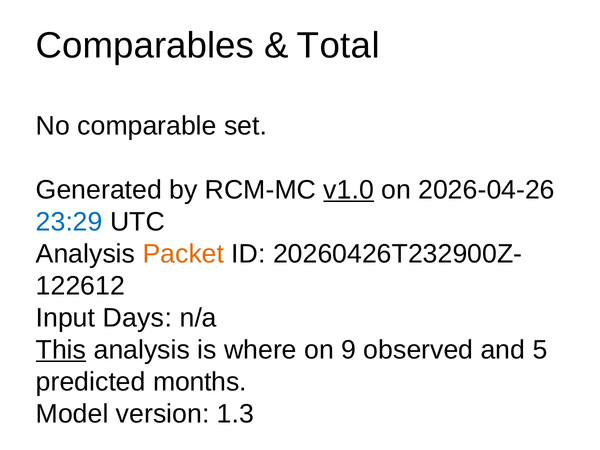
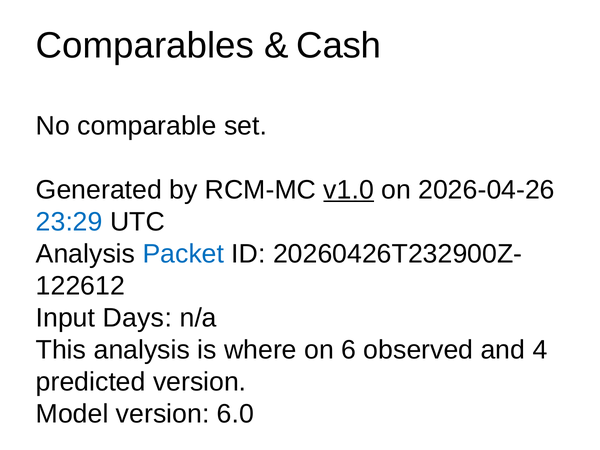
Total: Total -> Cash (339, 46)
Packet colour: orange -> blue (183, 254)
This underline: present -> none (61, 350)
9: 9 -> 6 (349, 350)
5: 5 -> 4 (540, 350)
predicted months: months -> version (200, 382)
1.3: 1.3 -> 6.0 (235, 414)
